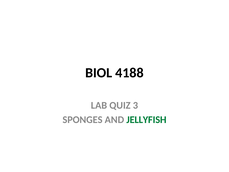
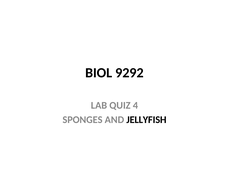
4188: 4188 -> 9292 (129, 73)
3: 3 -> 4 (135, 105)
JELLYFISH colour: green -> black (146, 120)
